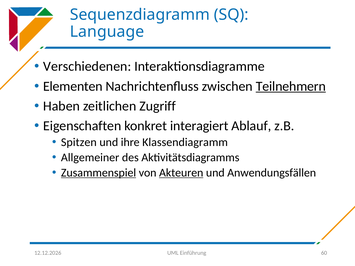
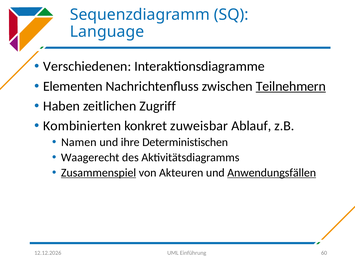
Eigenschaften: Eigenschaften -> Kombinierten (82, 126)
interagiert: interagiert -> zuweisbar (199, 126)
Spitzen: Spitzen -> Namen (79, 142)
Klassendiagramm: Klassendiagramm -> Deterministischen (185, 142)
Allgemeiner: Allgemeiner -> Waagerecht (90, 158)
Akteuren underline: present -> none (181, 173)
Anwendungsfällen underline: none -> present (272, 173)
